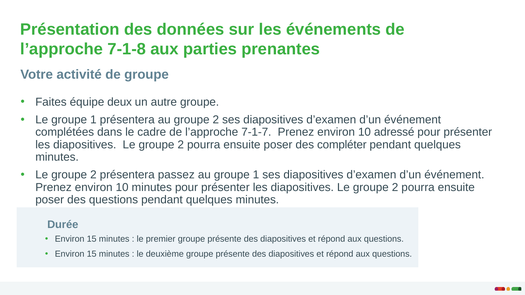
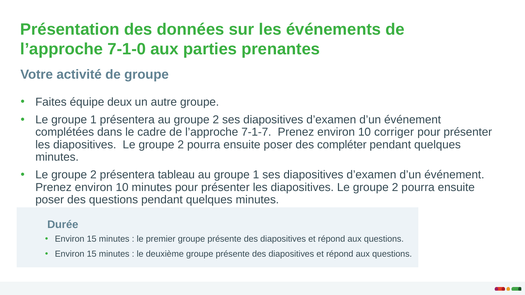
7-1-8: 7-1-8 -> 7-1-0 (127, 49)
adressé: adressé -> corriger (394, 132)
passez: passez -> tableau (176, 175)
